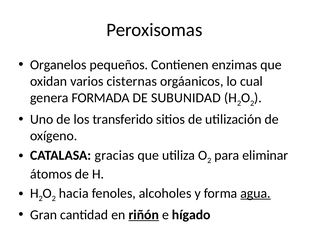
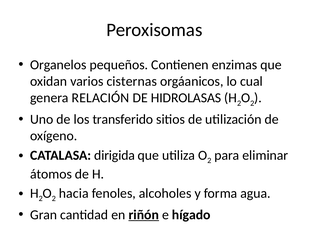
FORMADA: FORMADA -> RELACIÓN (100, 98)
SUBUNIDAD: SUBUNIDAD -> HIDROLASAS (186, 98)
gracias: gracias -> dirigida (115, 155)
agua underline: present -> none (256, 193)
